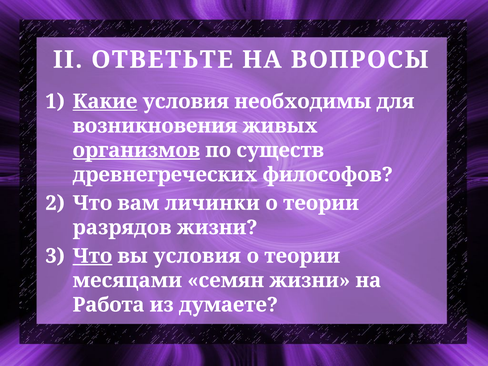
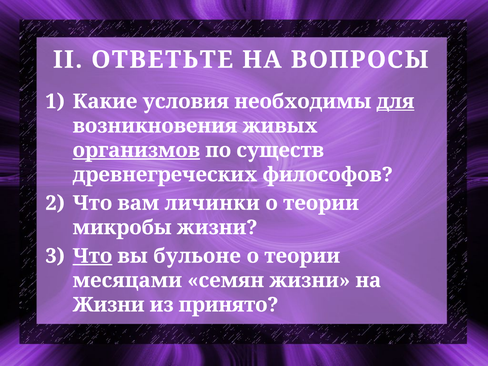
Какие underline: present -> none (105, 101)
для underline: none -> present (395, 101)
разрядов: разрядов -> микробы (122, 228)
вы условия: условия -> бульоне (197, 256)
Работа: Работа -> Жизни (109, 305)
думаете: думаете -> принято (229, 305)
